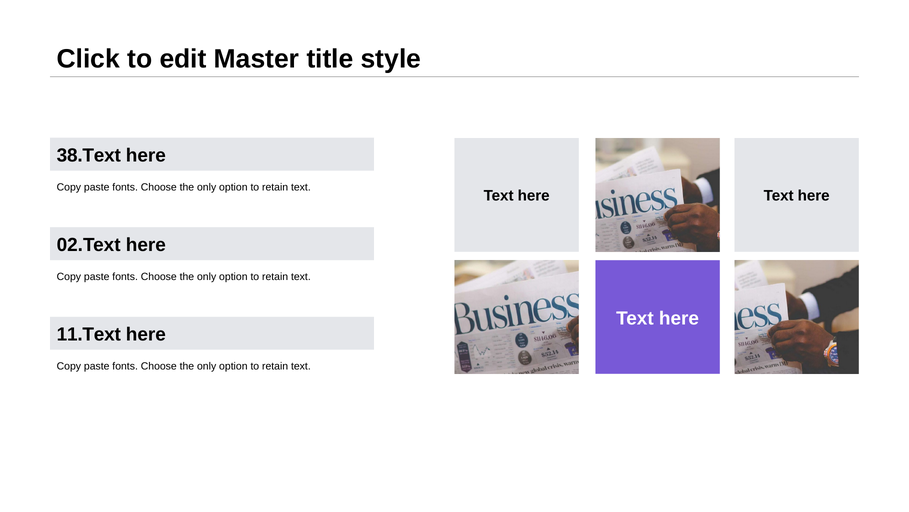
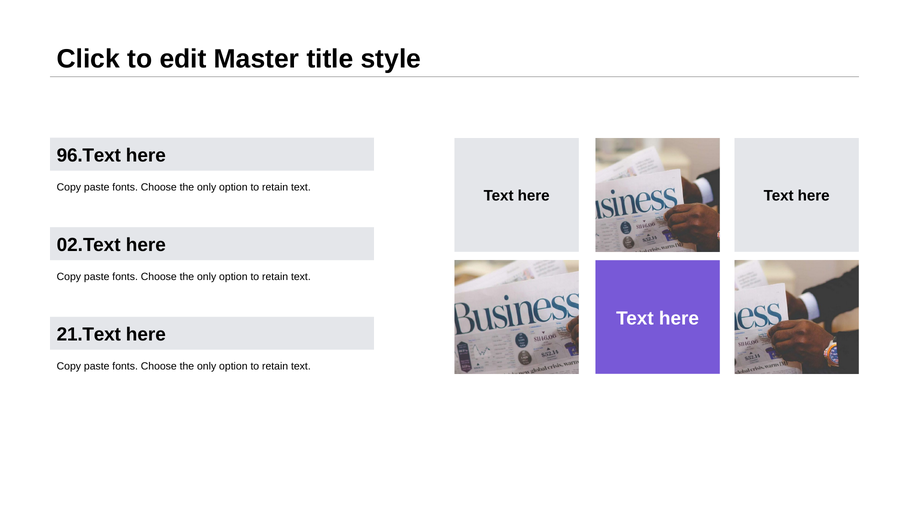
38.Text: 38.Text -> 96.Text (89, 155)
11.Text: 11.Text -> 21.Text (89, 334)
